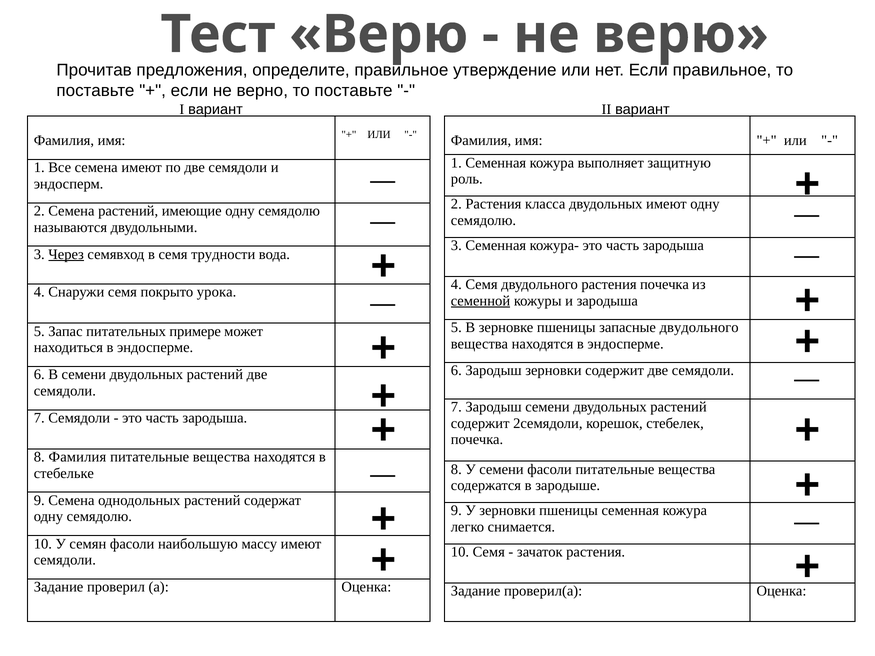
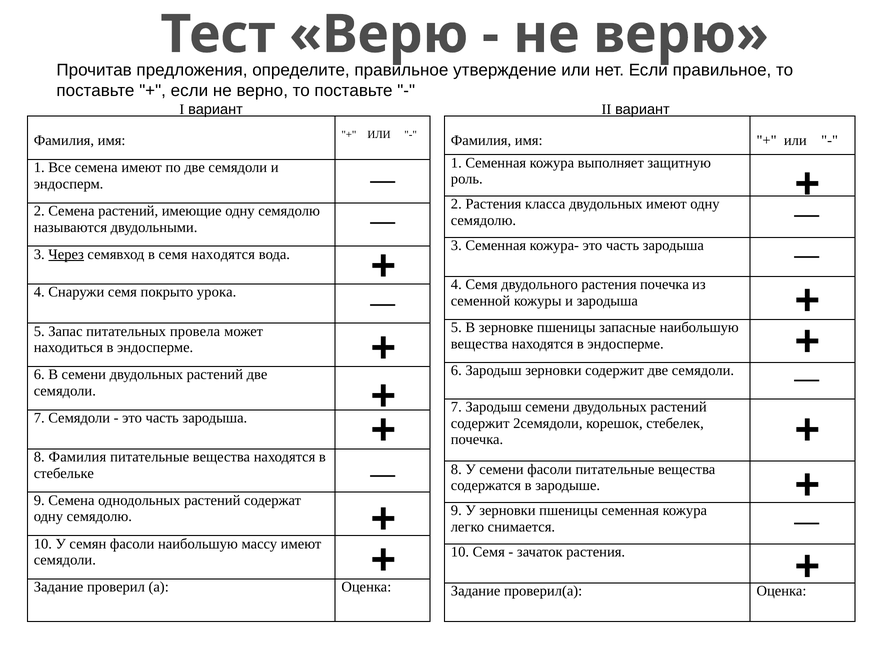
семя трудности: трудности -> находятся (223, 254)
семенной underline: present -> none (481, 301)
запасные двудольного: двудольного -> наибольшую (699, 328)
примере: примере -> провела (195, 331)
